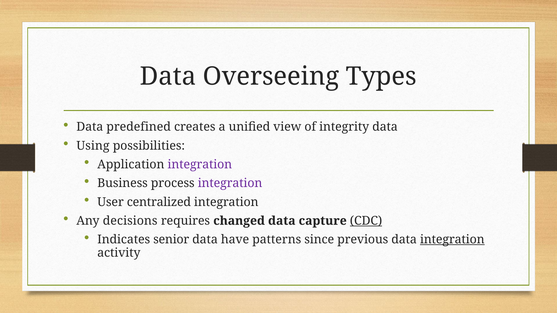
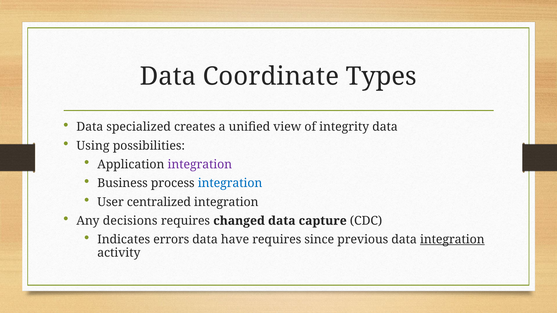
Overseeing: Overseeing -> Coordinate (271, 76)
predefined: predefined -> specialized (139, 127)
integration colour: purple -> blue (230, 183)
CDC underline: present -> none (366, 221)
senior: senior -> errors (171, 240)
have patterns: patterns -> requires (277, 240)
